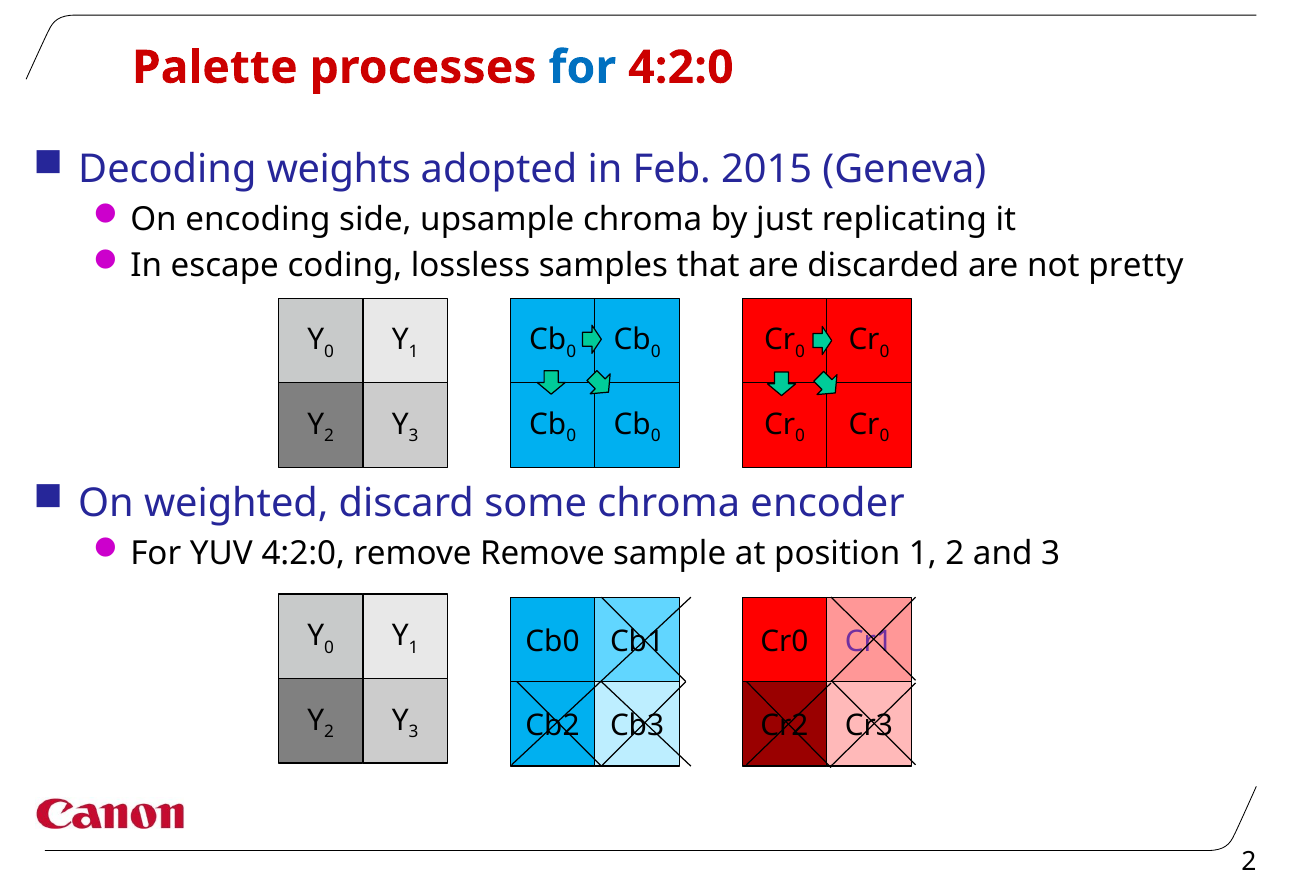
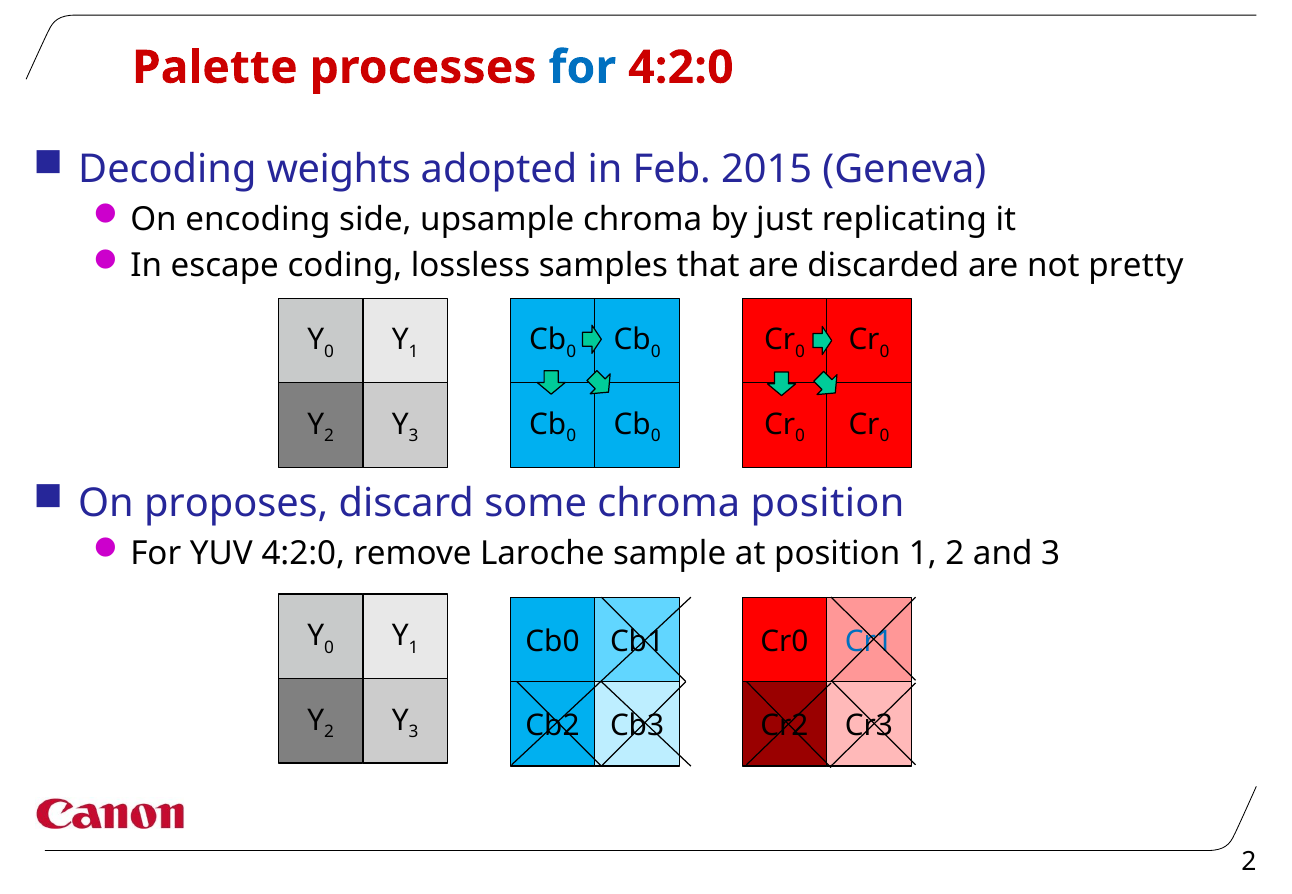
weighted: weighted -> proposes (236, 504)
chroma encoder: encoder -> position (828, 504)
remove Remove: Remove -> Laroche (542, 554)
Cr1 colour: purple -> blue (869, 642)
